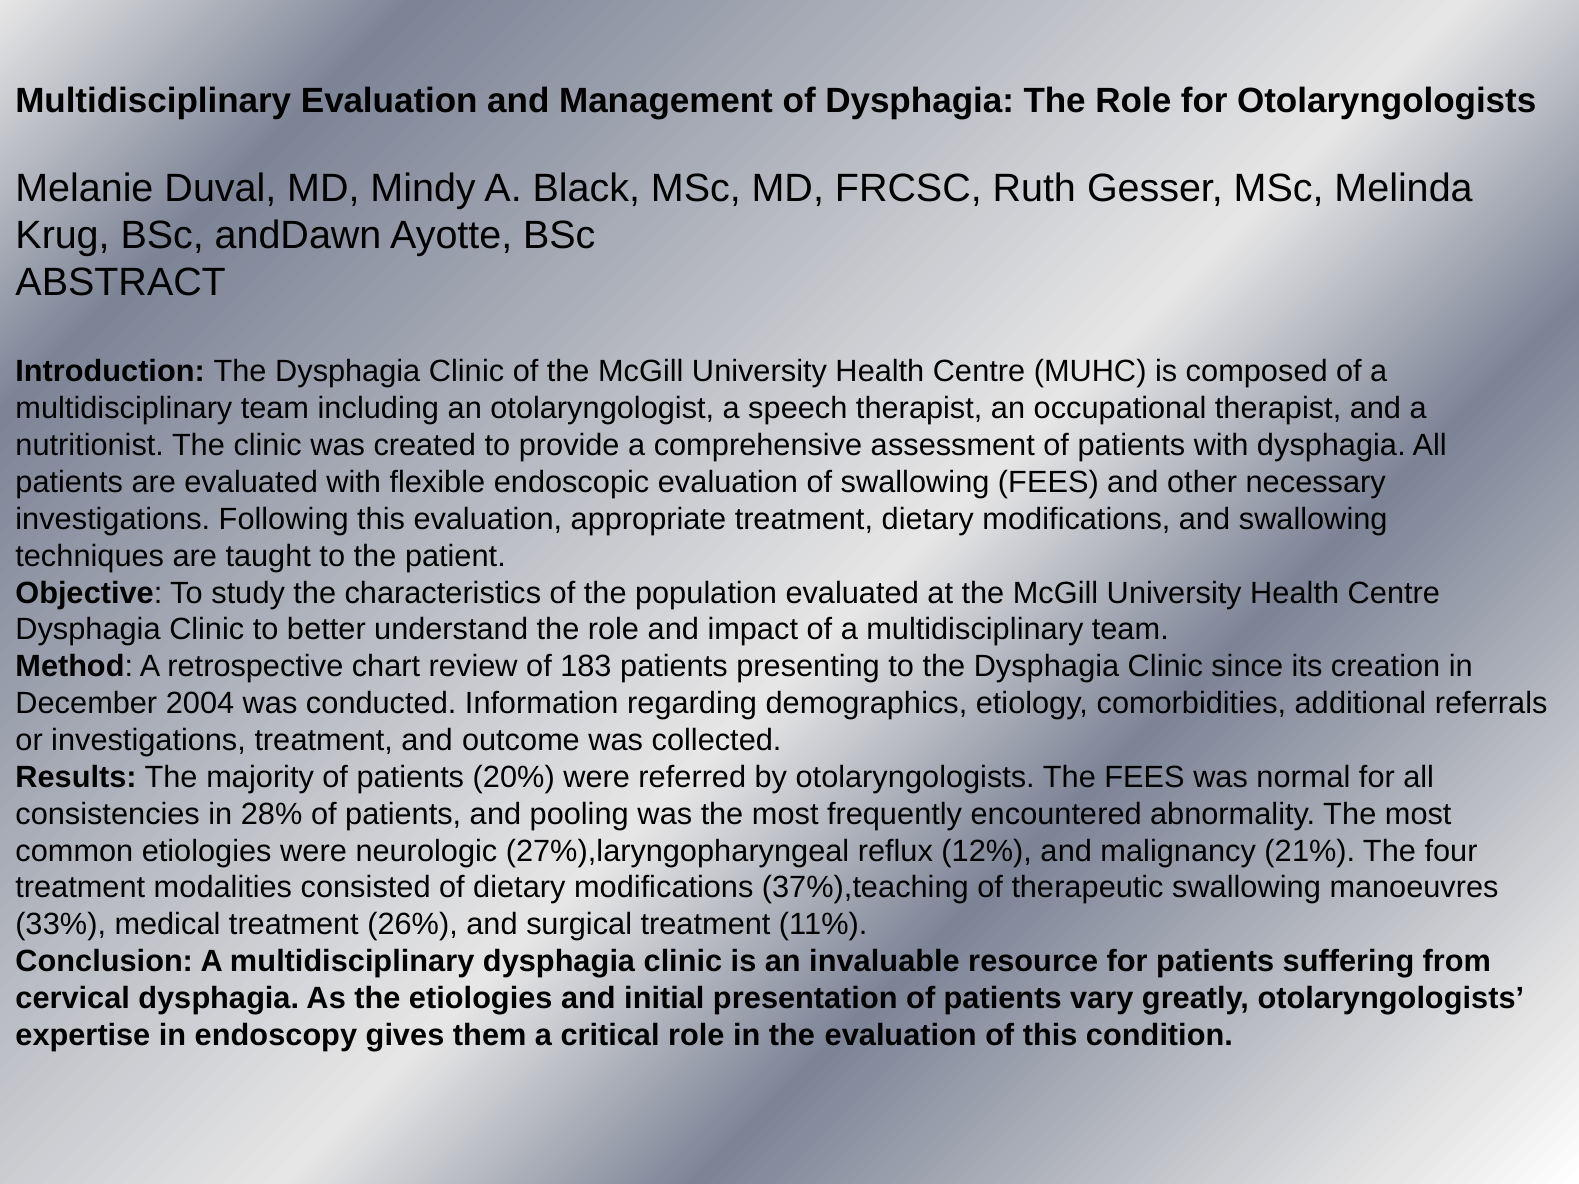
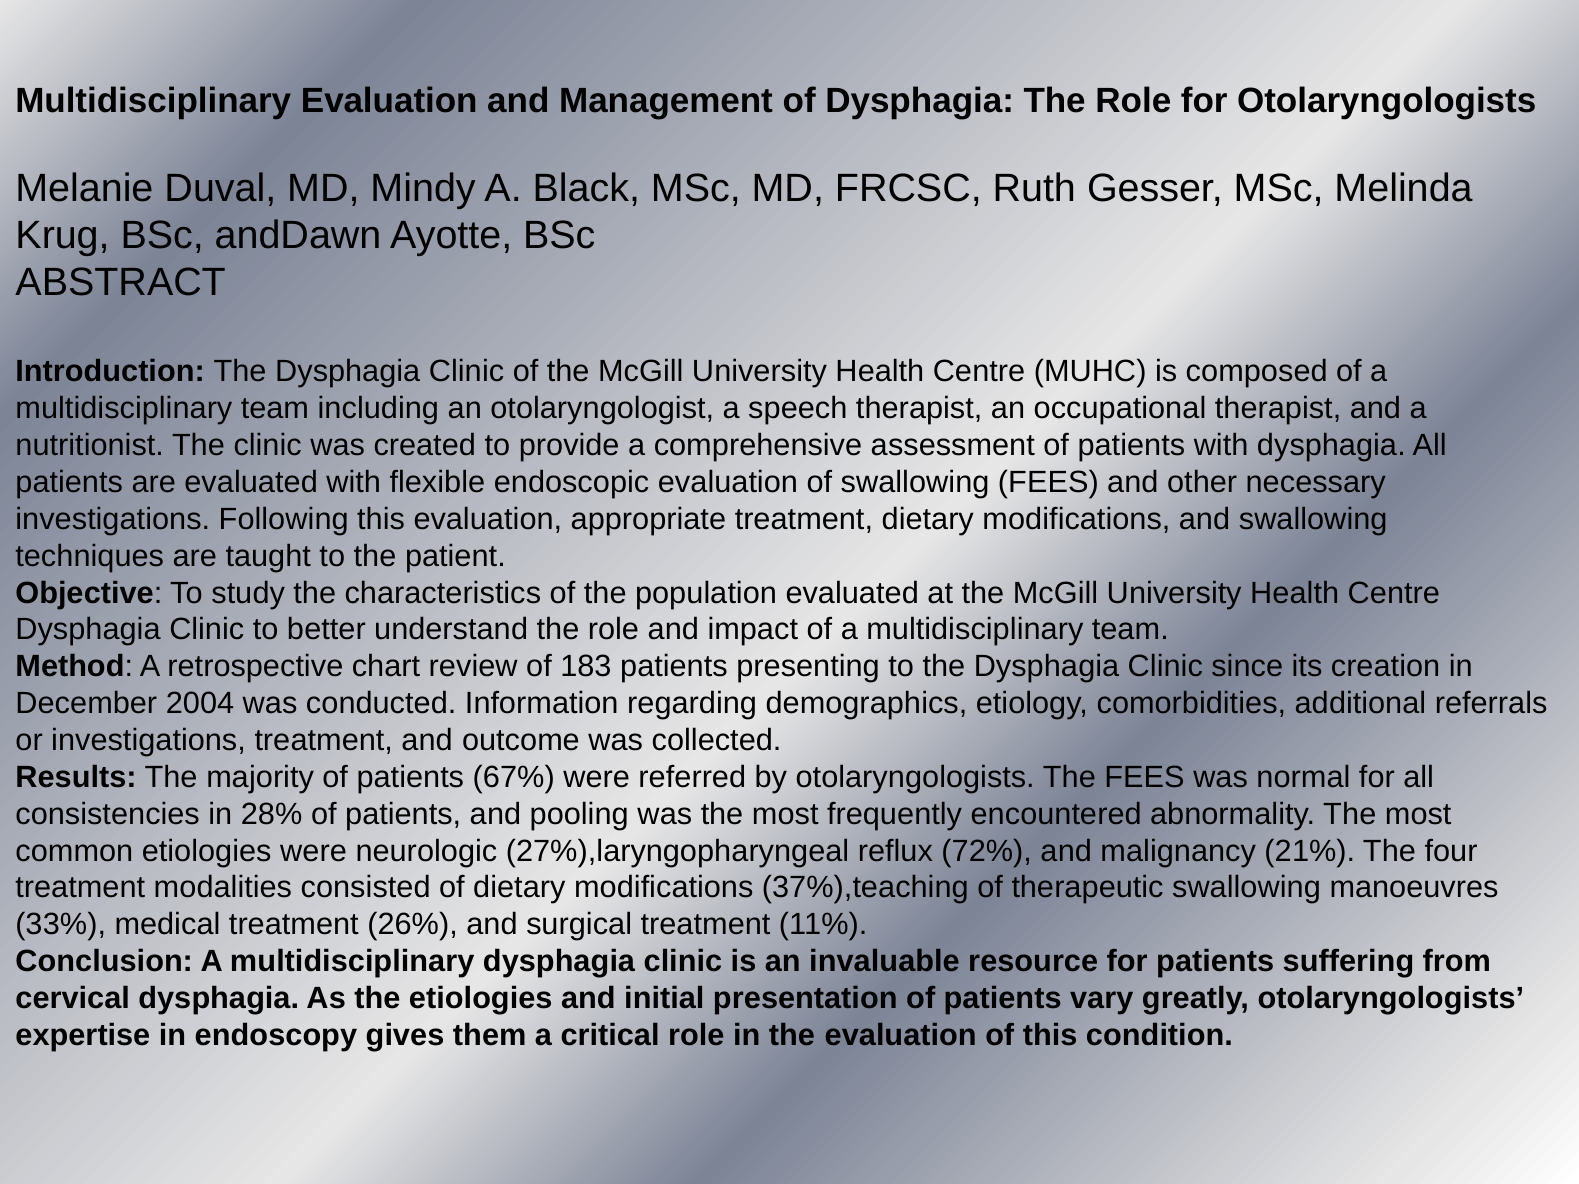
20%: 20% -> 67% (514, 777)
12%: 12% -> 72% (987, 851)
